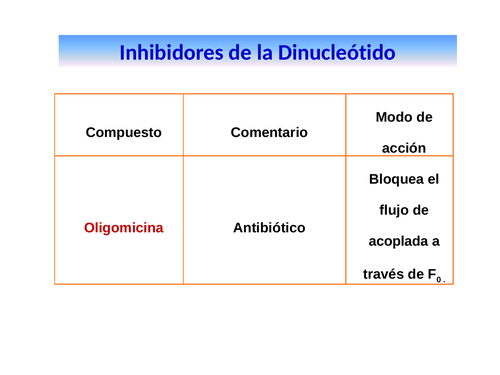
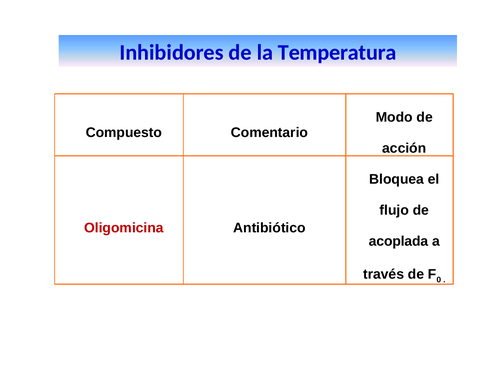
Dinucleótido: Dinucleótido -> Temperatura (337, 53)
